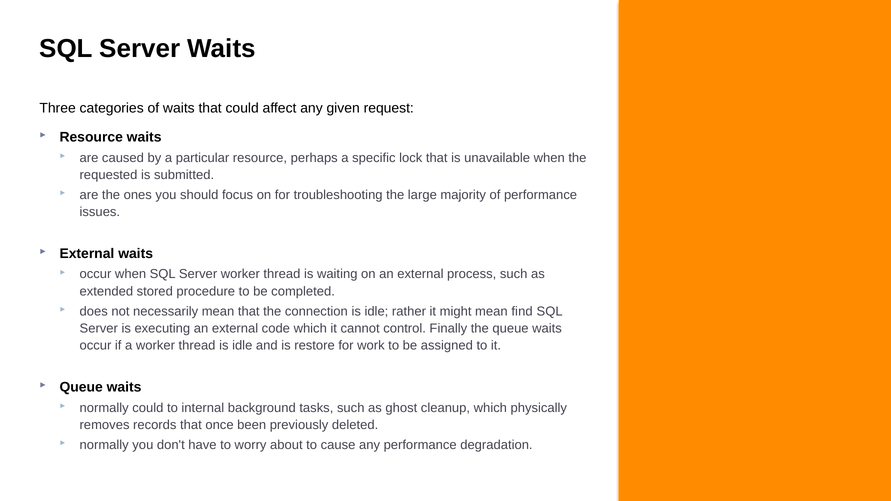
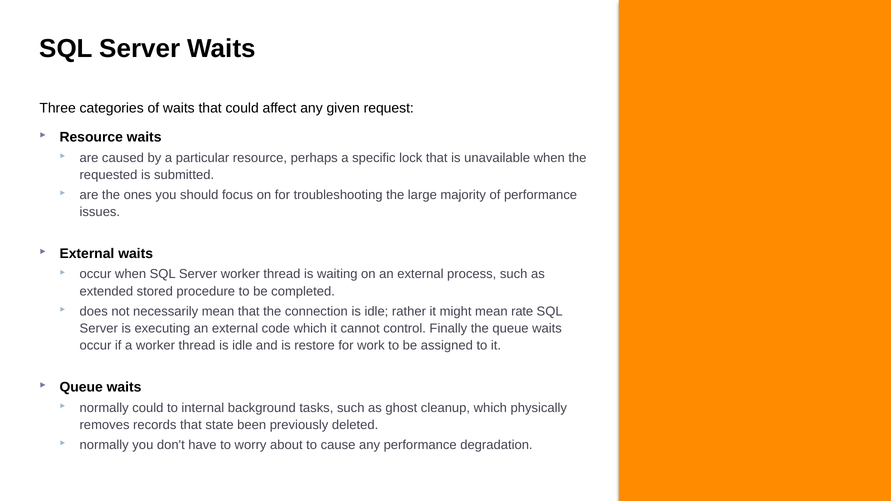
find: find -> rate (522, 311)
once: once -> state (220, 425)
